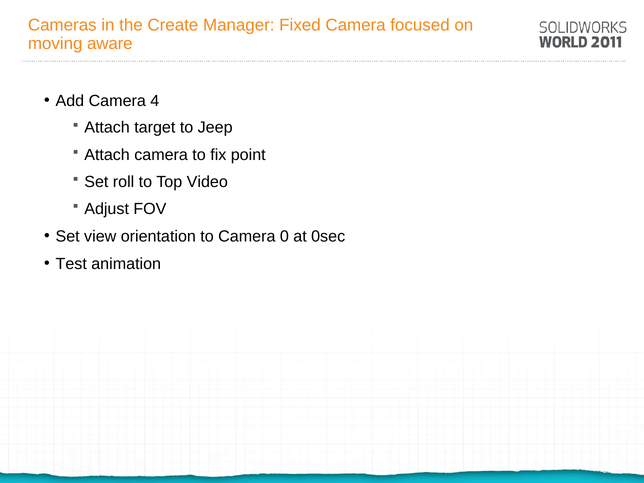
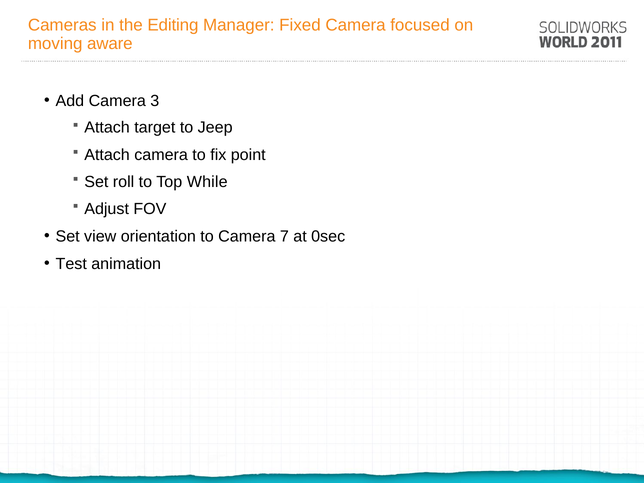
Create: Create -> Editing (173, 25)
4: 4 -> 3 (155, 101)
Video: Video -> While (207, 182)
0: 0 -> 7 (284, 236)
